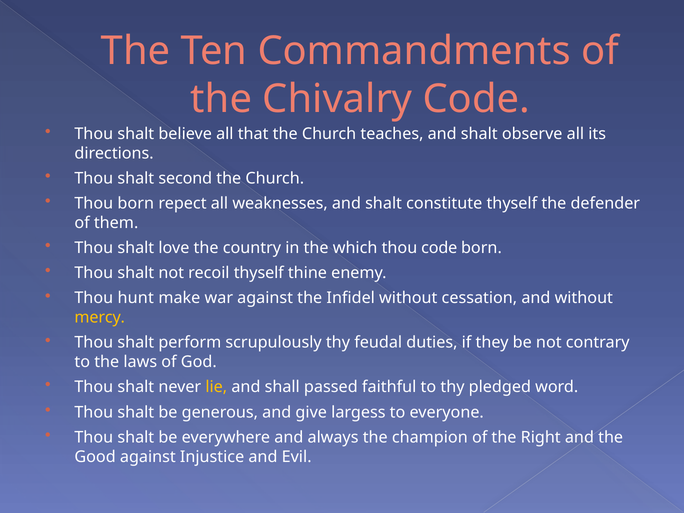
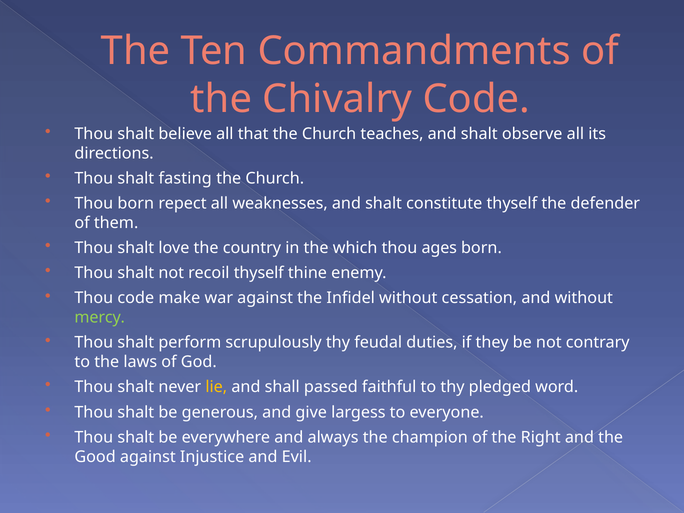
second: second -> fasting (185, 178)
thou code: code -> ages (439, 248)
Thou hunt: hunt -> code (136, 298)
mercy colour: yellow -> light green (100, 318)
